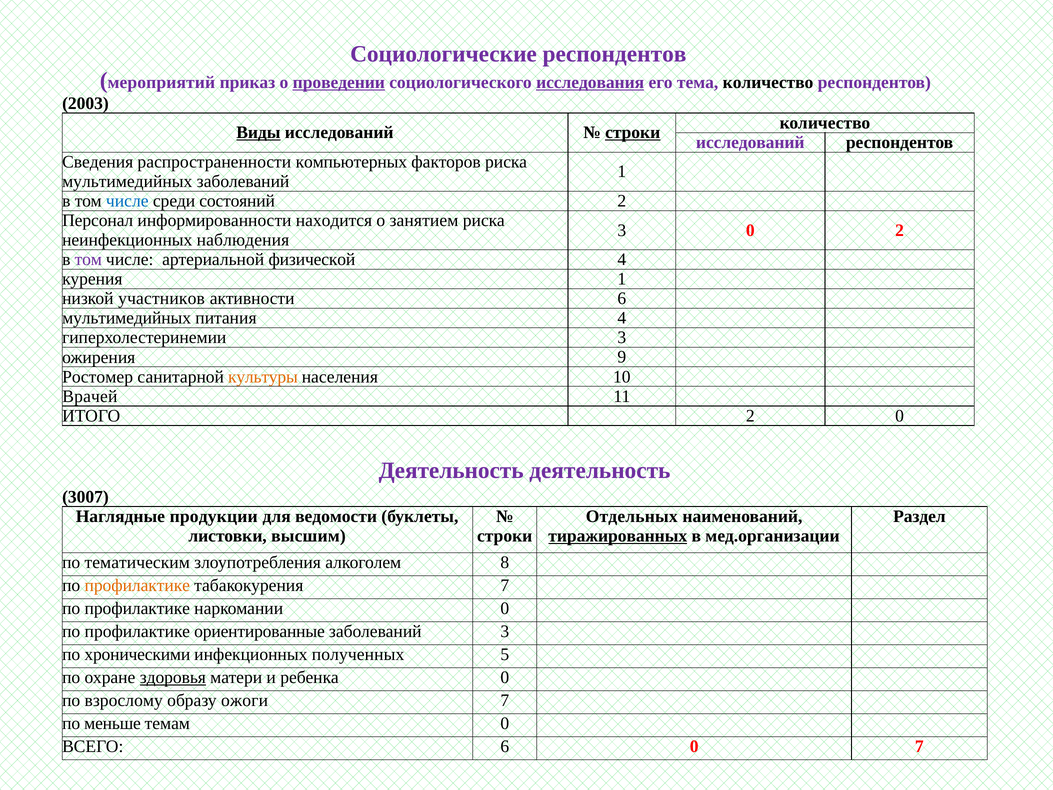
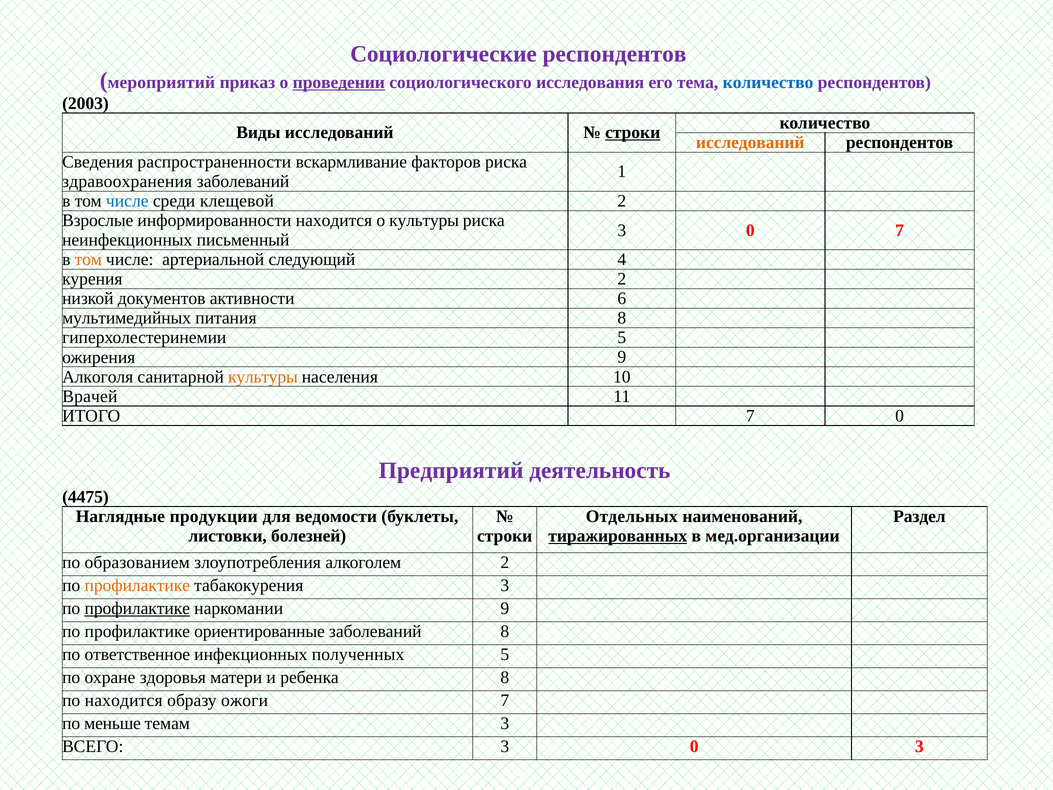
исследования underline: present -> none (590, 83)
количество colour: black -> blue (768, 83)
Виды underline: present -> none (258, 133)
исследований colour: purple -> orange (750, 142)
компьютерных: компьютерных -> вскармливание (351, 162)
мультимедийных: мультимедийных -> здравоохранения (127, 181)
состояний: состояний -> клещевой (237, 201)
Персонал: Персонал -> Взрослые (98, 220)
о занятием: занятием -> культуры (424, 220)
0 2: 2 -> 7 (900, 230)
наблюдения: наблюдения -> письменный (243, 240)
том colour: purple -> orange (88, 259)
физической: физической -> следующий (312, 259)
курения 1: 1 -> 2 (622, 279)
участников: участников -> документов (162, 299)
питания 4: 4 -> 8 (622, 318)
гиперхолестеринемии 3: 3 -> 5 (622, 338)
Ростомер: Ростомер -> Алкоголя (98, 377)
ИТОГО 2: 2 -> 7 (750, 416)
Деятельность: Деятельность -> Предприятий (451, 471)
3007: 3007 -> 4475 (85, 497)
высшим: высшим -> болезней (309, 536)
тематическим: тематическим -> образованием (137, 562)
алкоголем 8: 8 -> 2 (505, 562)
табакокурения 7: 7 -> 3 (505, 585)
профилактике underline: none -> present (137, 608)
наркомании 0: 0 -> 9 (505, 608)
заболеваний 3: 3 -> 8 (505, 631)
хроническими: хроническими -> ответственное (137, 654)
здоровья underline: present -> none (173, 677)
ребенка 0: 0 -> 8 (505, 677)
по взрослому: взрослому -> находится (124, 700)
темам 0: 0 -> 3 (505, 723)
ВСЕГО 6: 6 -> 3 (505, 746)
0 7: 7 -> 3 (919, 746)
